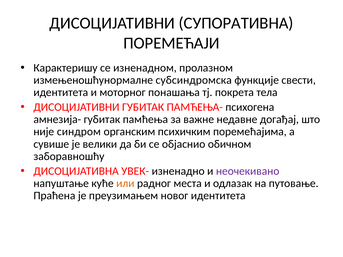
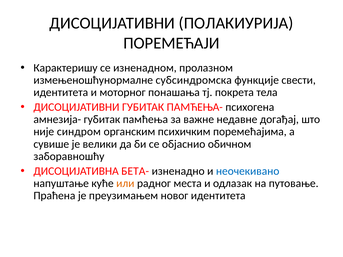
СУПОРАТИВНА: СУПОРАТИВНА -> ПОЛАКИУРИЈА (236, 23)
УВЕК-: УВЕК- -> БЕТА- (135, 171)
неочекивано colour: purple -> blue (248, 171)
